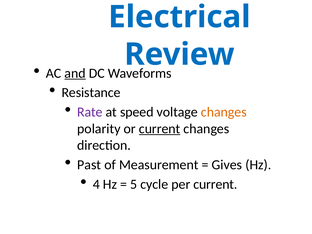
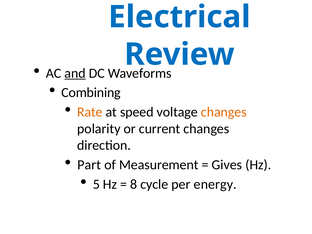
Resistance: Resistance -> Combining (91, 93)
Rate colour: purple -> orange (90, 112)
current underline: present -> none (160, 129)
Past: Past -> Part (89, 165)
4: 4 -> 5 (96, 184)
5: 5 -> 8 (134, 184)
per current: current -> energy (215, 184)
